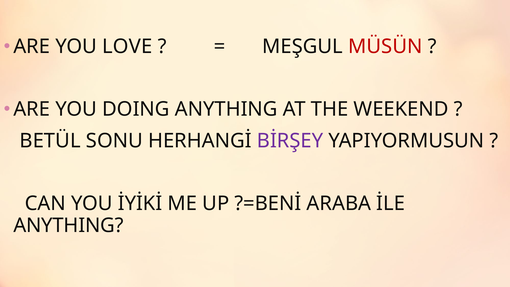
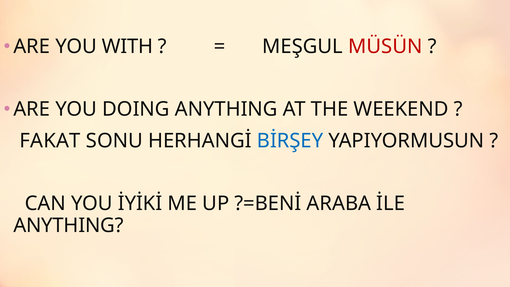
LOVE: LOVE -> WITH (128, 47)
BETÜL: BETÜL -> FAKAT (50, 141)
BİRŞEY colour: purple -> blue (290, 141)
